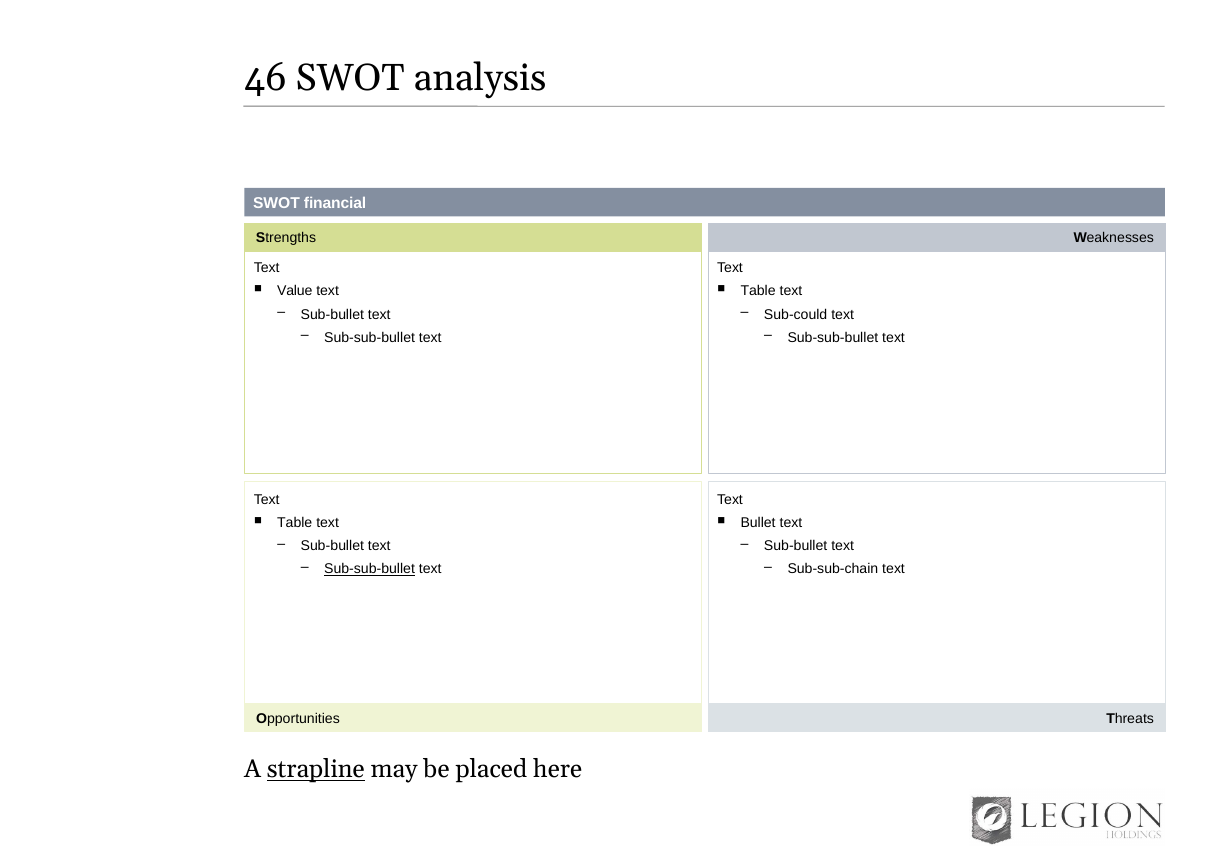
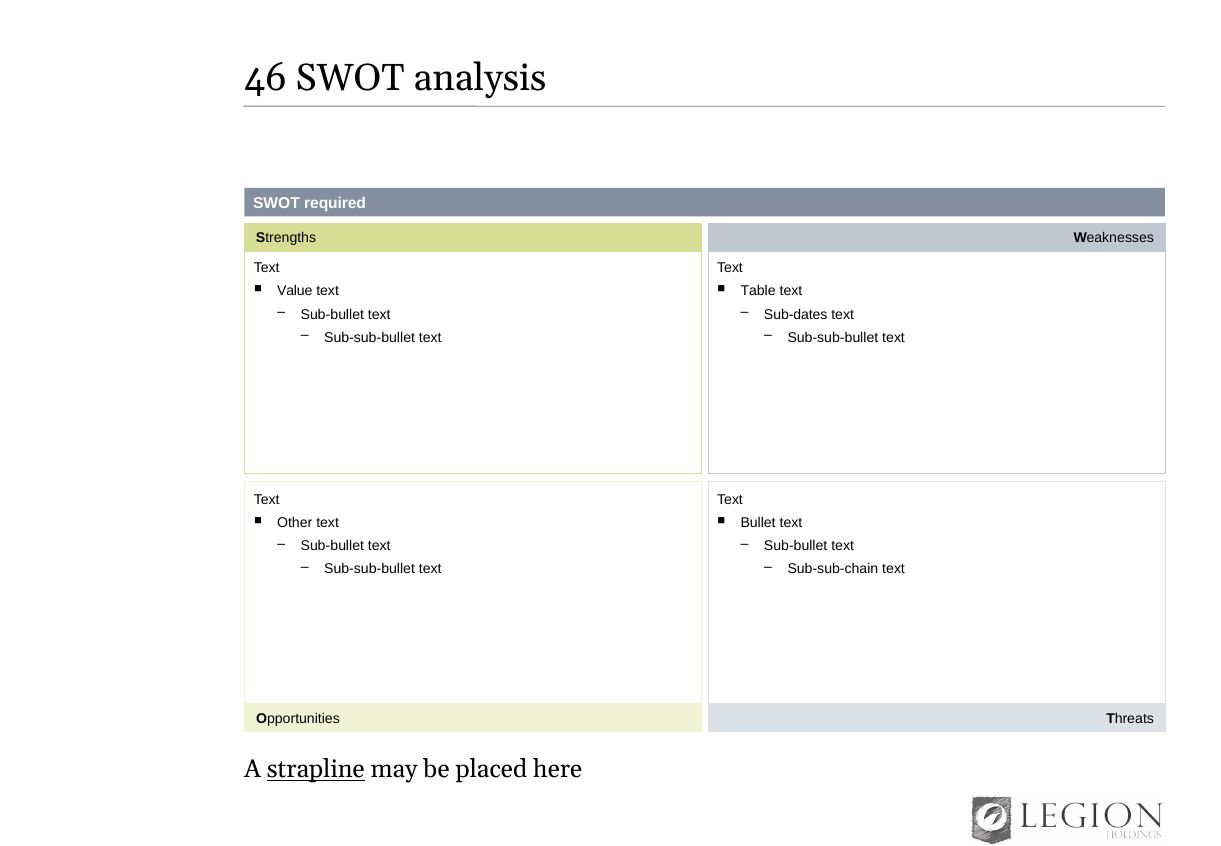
financial: financial -> required (335, 203)
Sub-could: Sub-could -> Sub-dates (796, 314)
Table: Table -> Other (295, 523)
Sub-sub-bullet underline: present -> none (370, 569)
